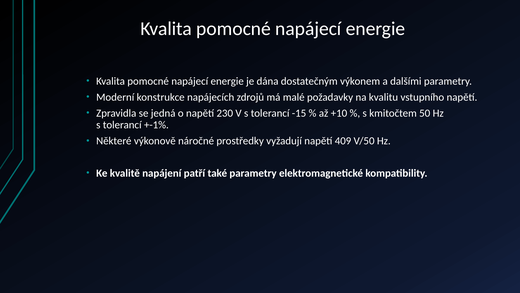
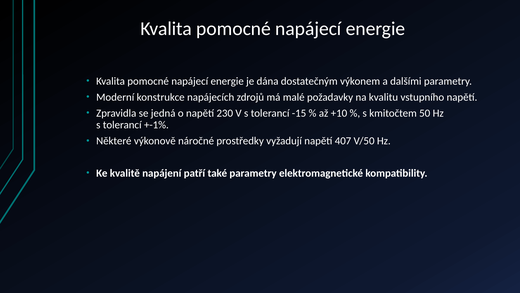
409: 409 -> 407 (343, 141)
